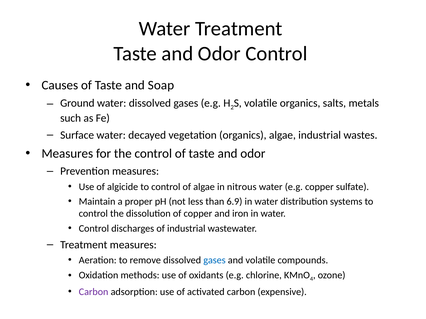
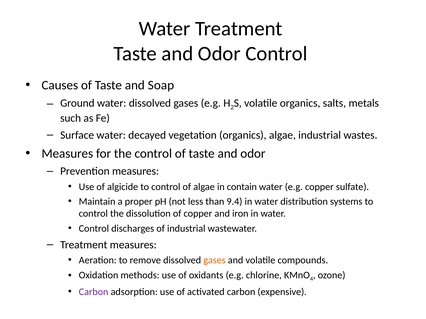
nitrous: nitrous -> contain (242, 187)
6.9: 6.9 -> 9.4 (234, 202)
gases colour: blue -> orange (214, 261)
